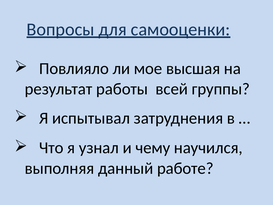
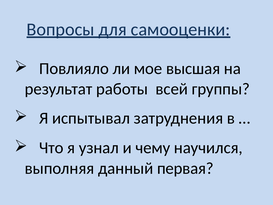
работе: работе -> первая (185, 168)
